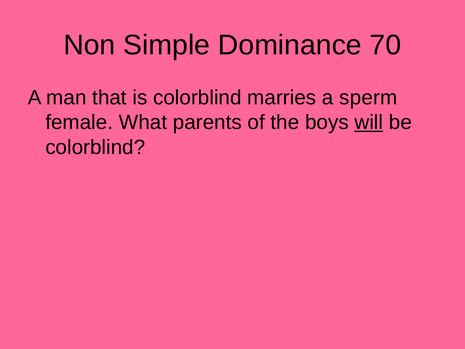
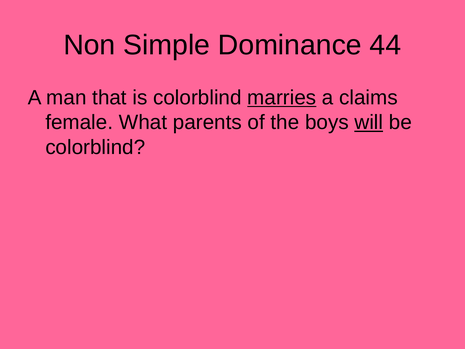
70: 70 -> 44 (385, 45)
marries underline: none -> present (282, 98)
sperm: sperm -> claims (369, 98)
